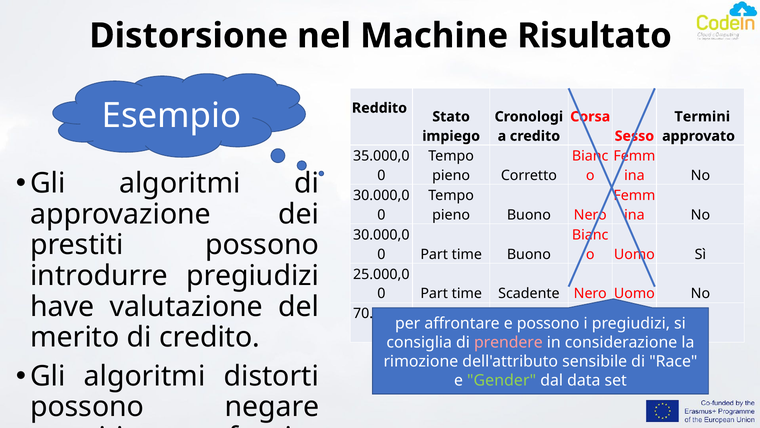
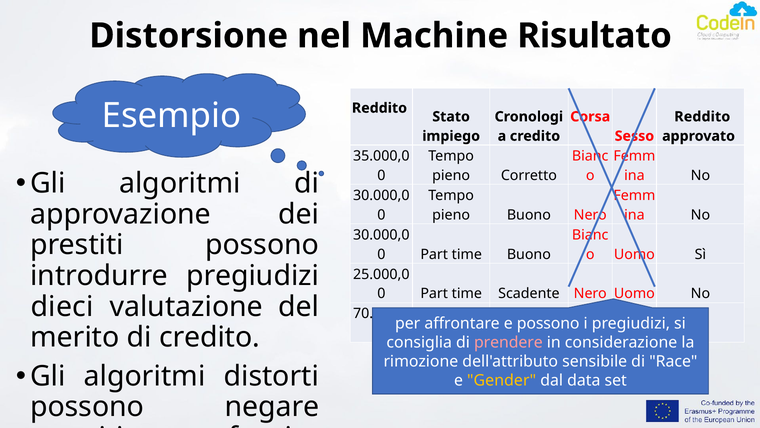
Termini: Termini -> Reddito (702, 117)
have: have -> dieci (62, 306)
Gender colour: light green -> yellow (502, 380)
